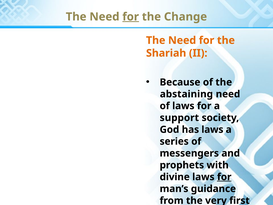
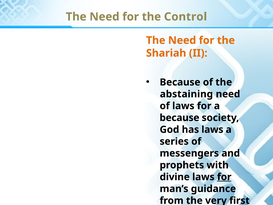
for underline: present -> none (131, 17)
Change: Change -> Control (185, 17)
support: support -> because (179, 118)
